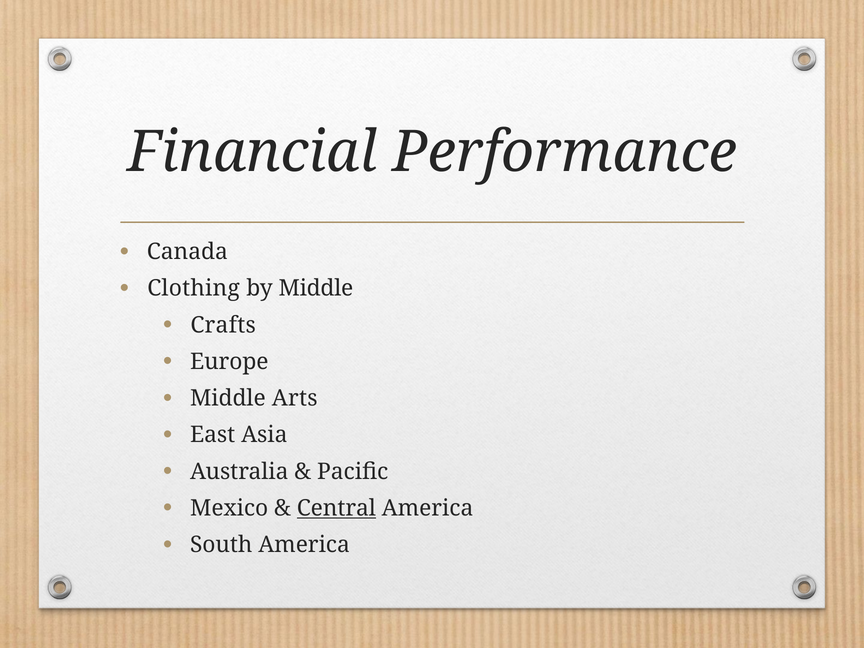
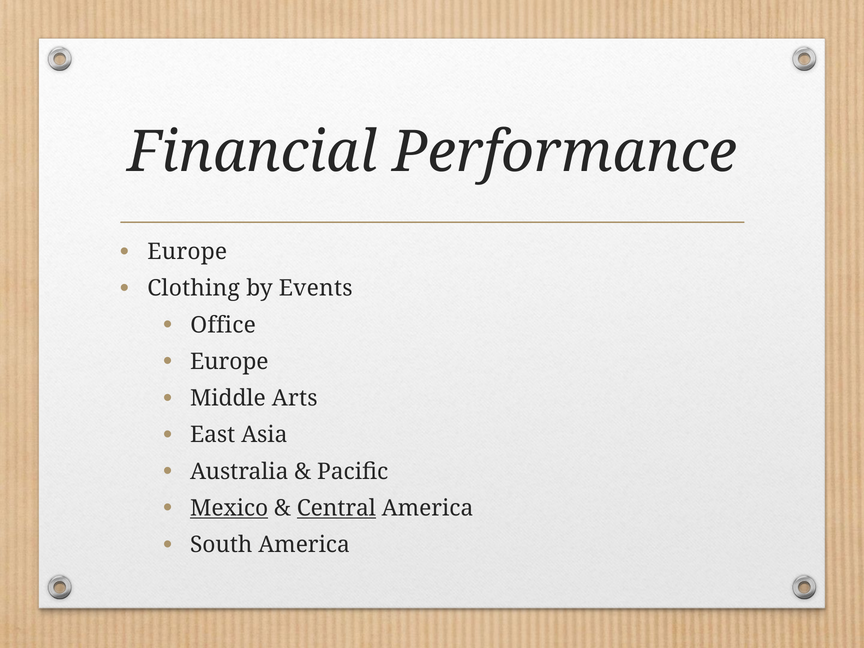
Canada: Canada -> Europe (187, 252)
by Middle: Middle -> Events (316, 288)
Crafts: Crafts -> Office (223, 325)
Mexico underline: none -> present (229, 508)
